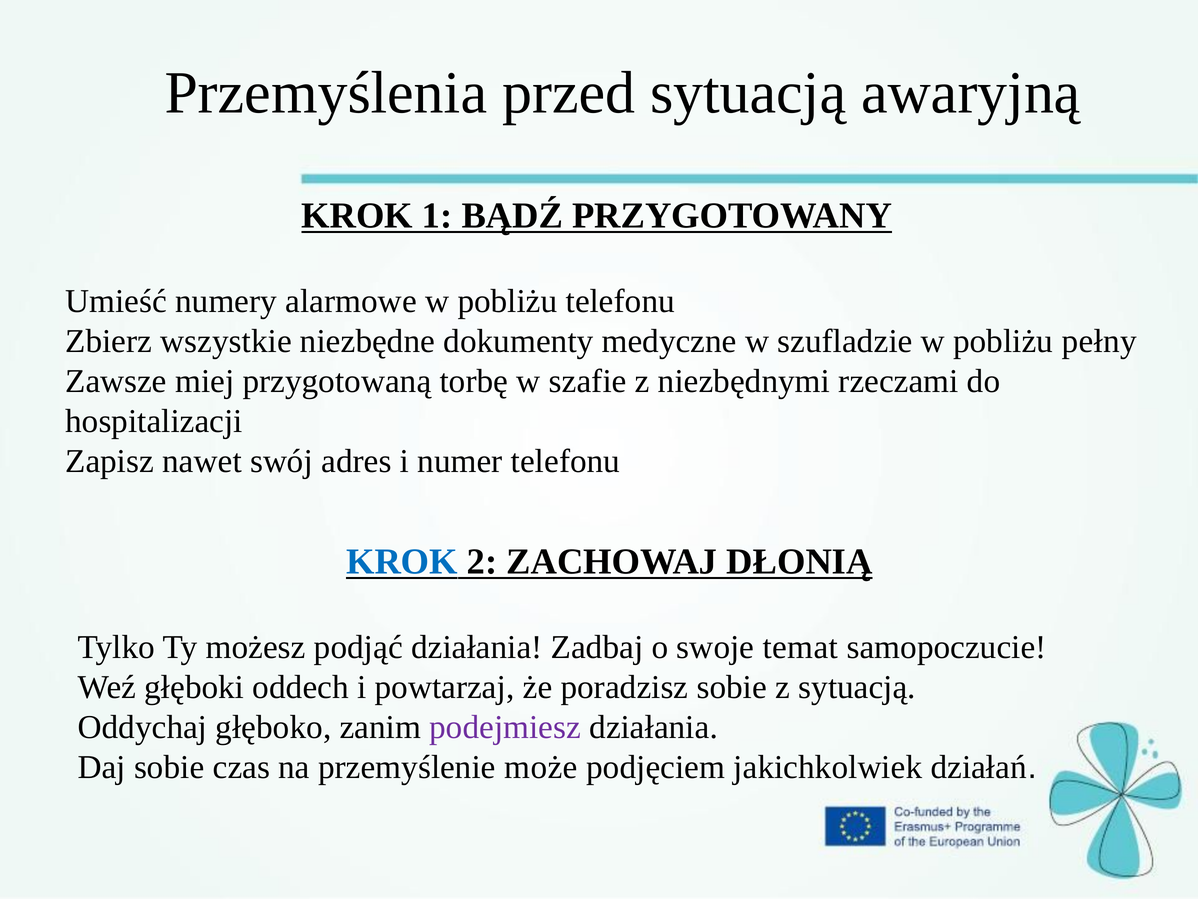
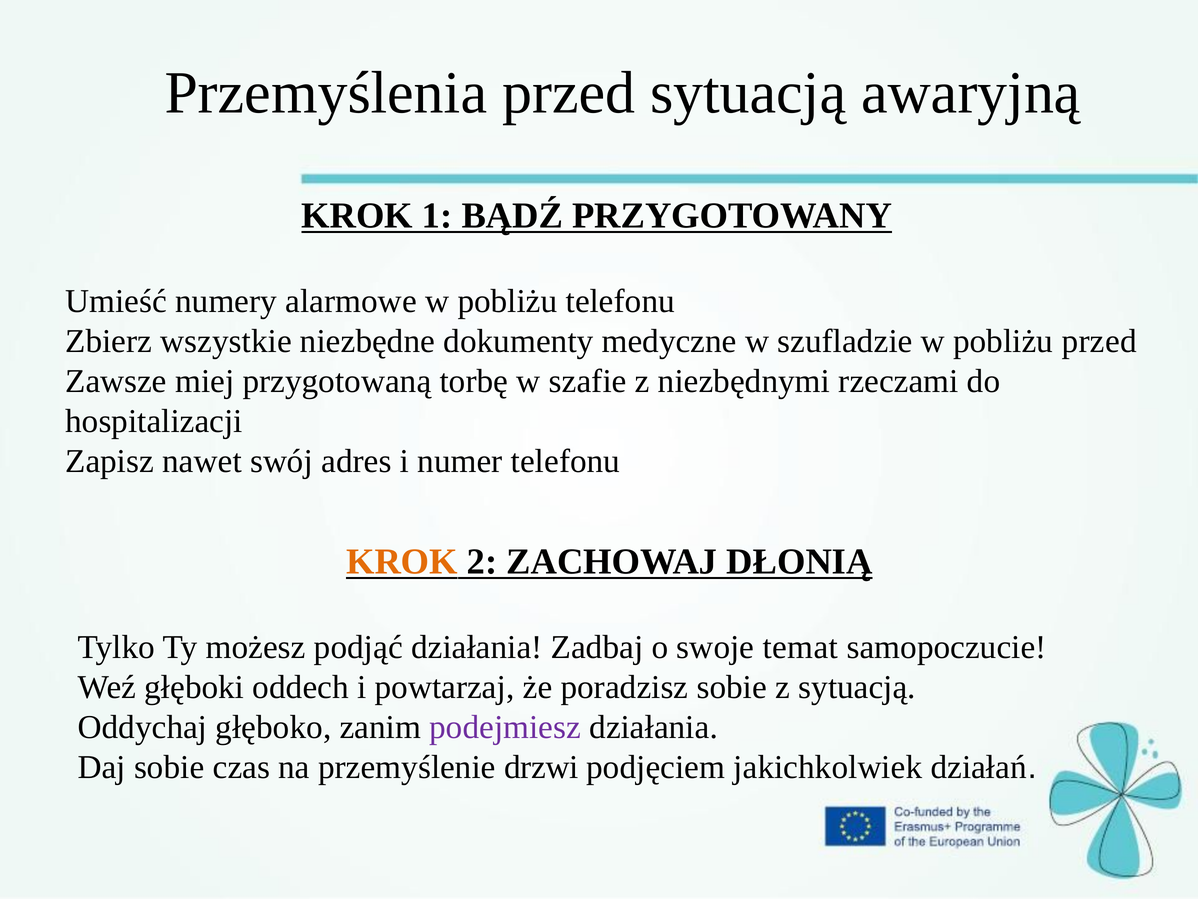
pobliżu pełny: pełny -> przed (1099, 341)
KROK colour: blue -> orange (402, 561)
może: może -> drzwi (541, 767)
